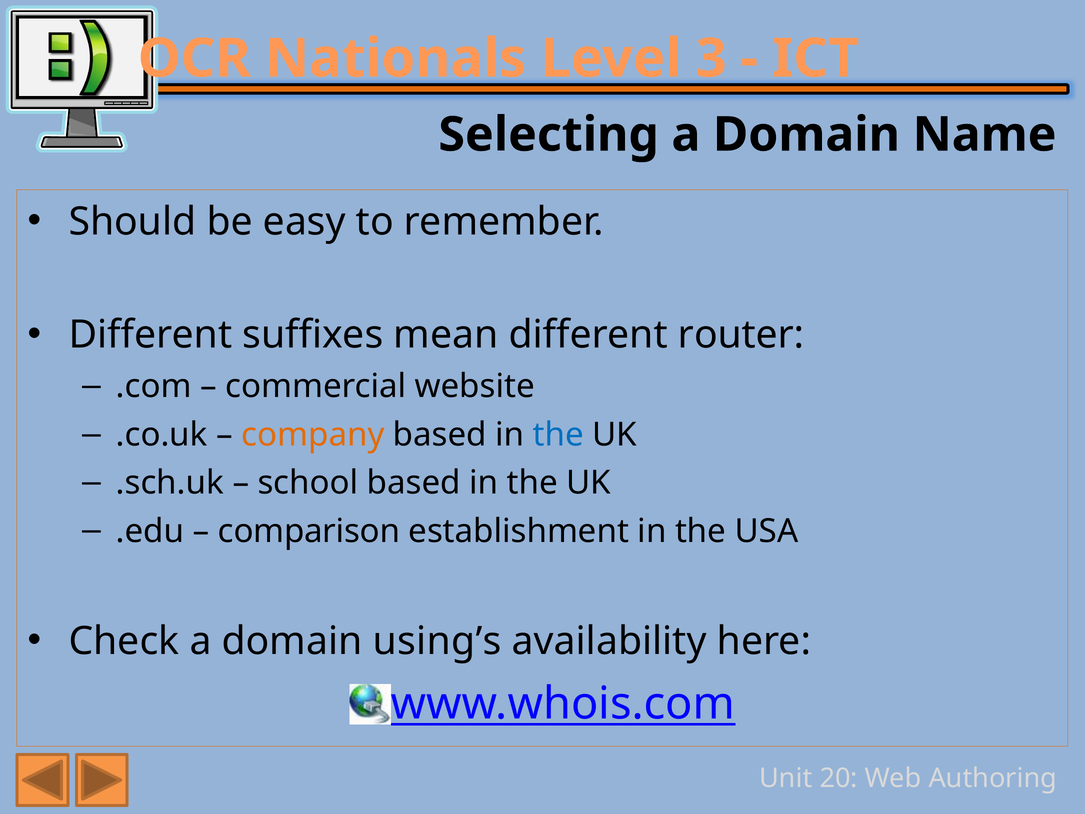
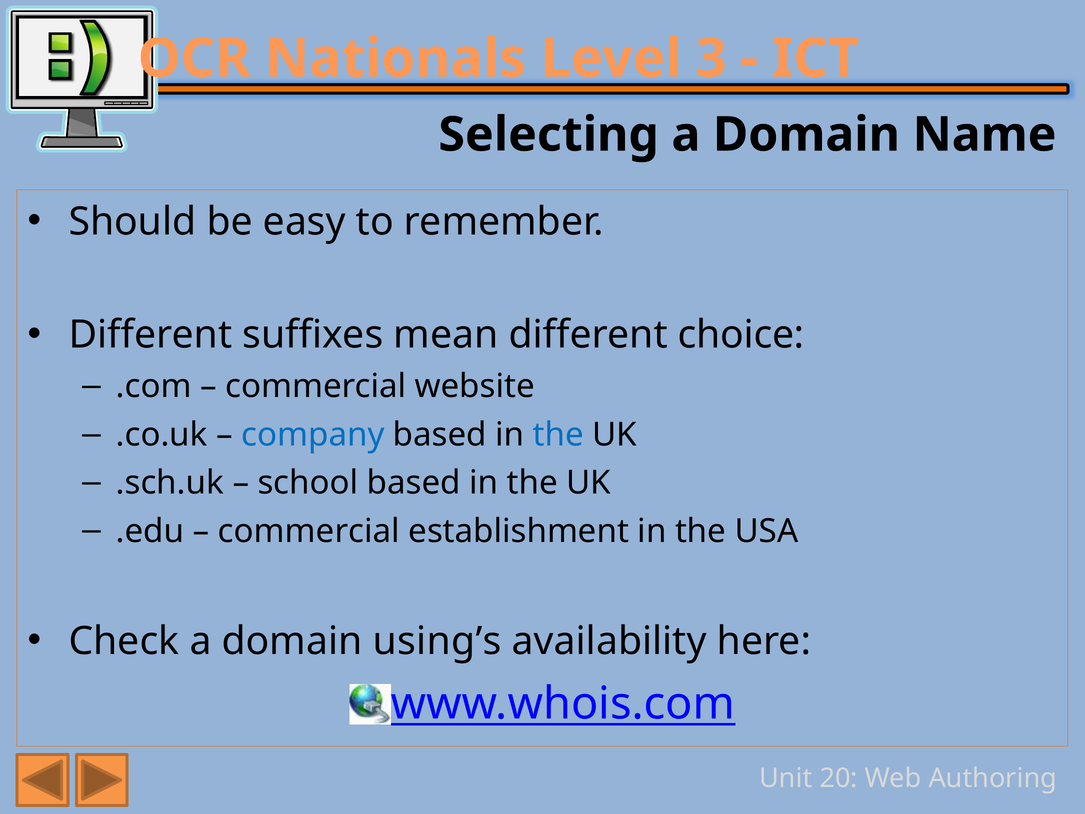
router: router -> choice (741, 335)
company colour: orange -> blue (313, 434)
comparison: comparison -> commercial (309, 531)
